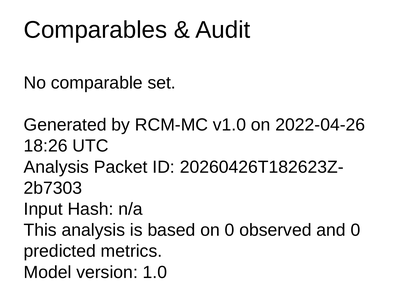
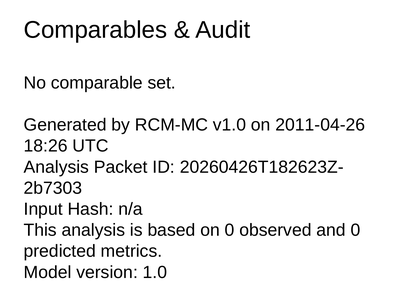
2022-04-26: 2022-04-26 -> 2011-04-26 (320, 125)
